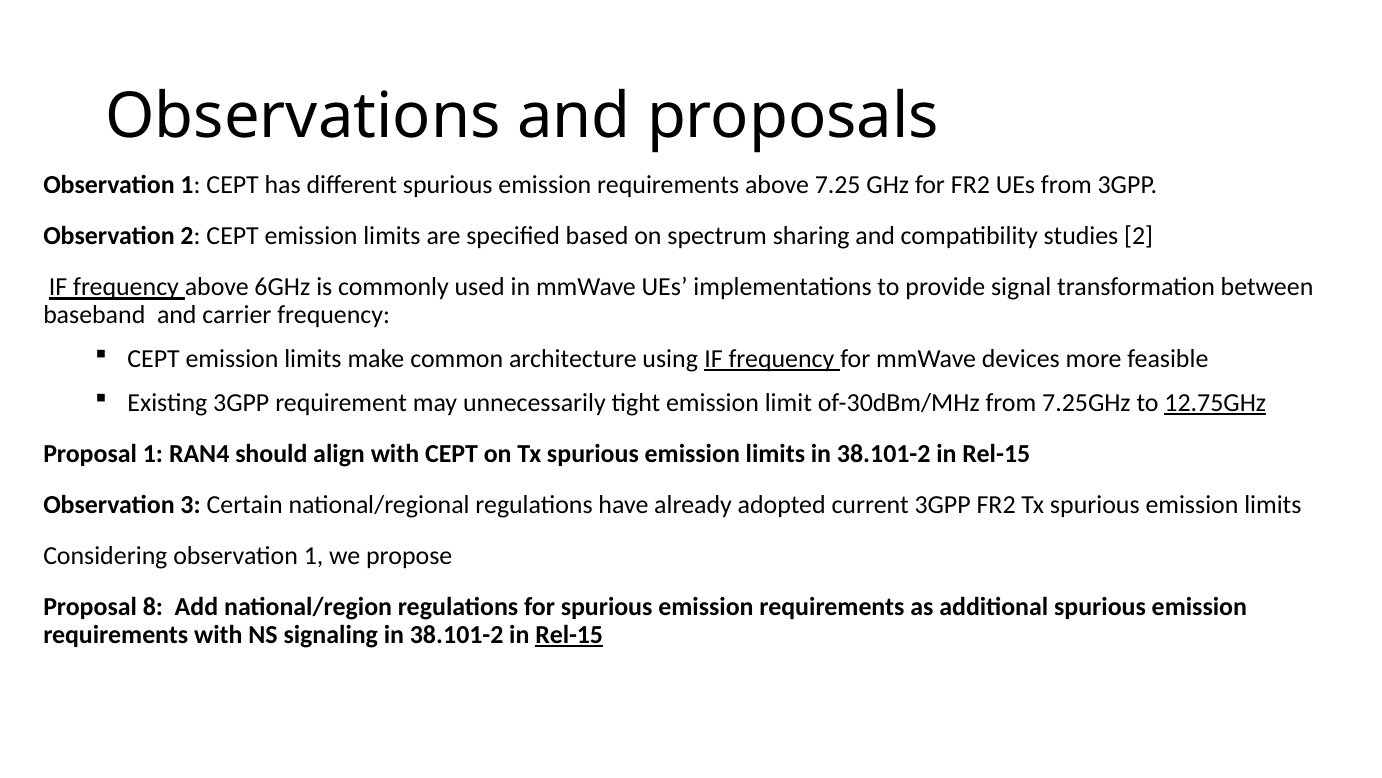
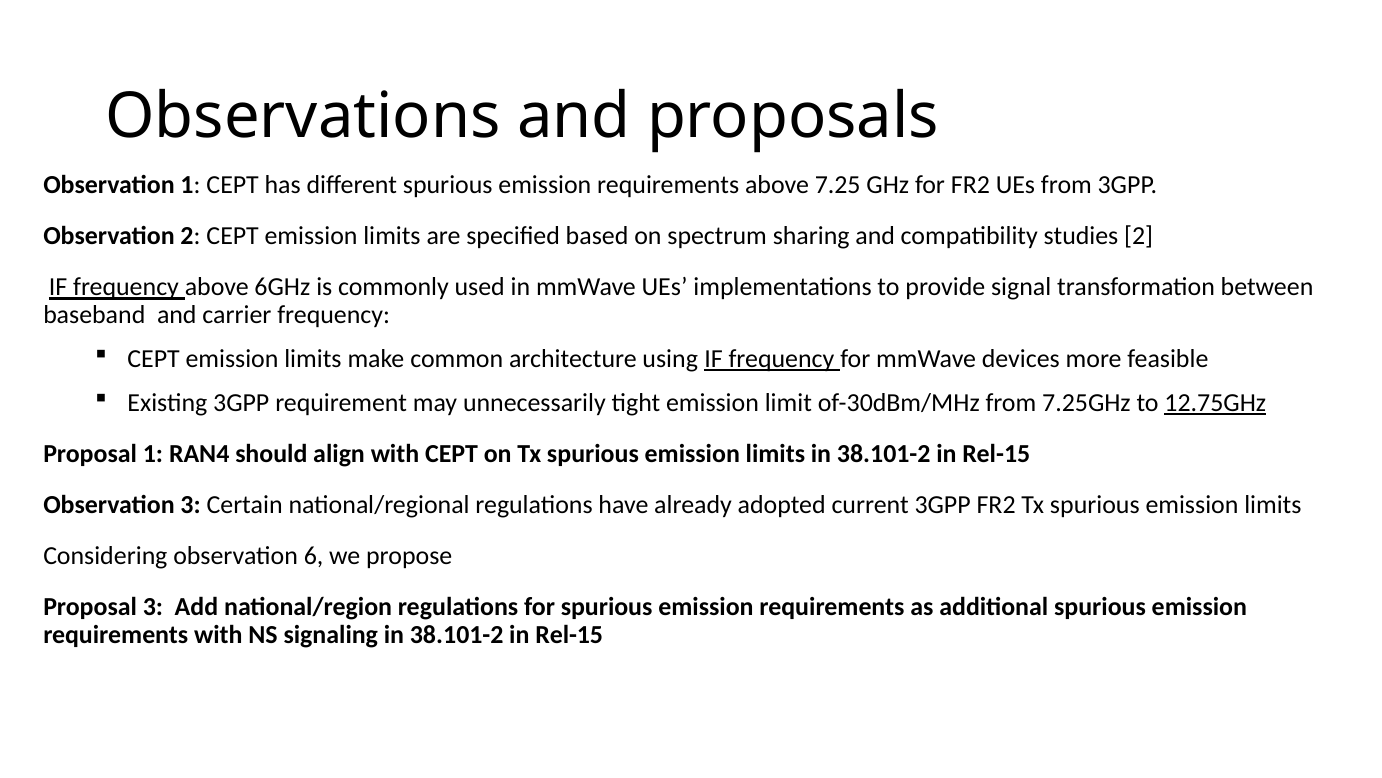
Considering observation 1: 1 -> 6 (314, 555)
Proposal 8: 8 -> 3 (153, 607)
Rel-15 underline: present -> none (569, 635)
